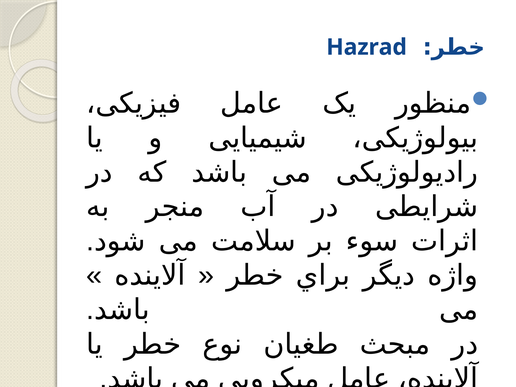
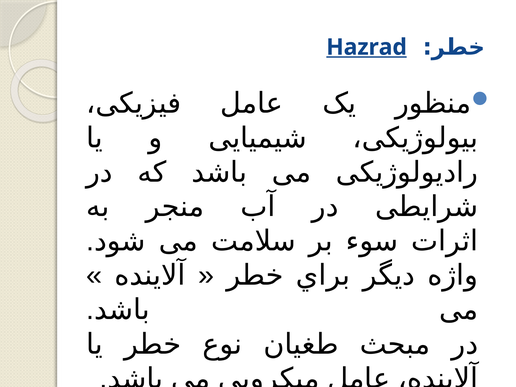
Hazrad underline: none -> present (367, 47)
